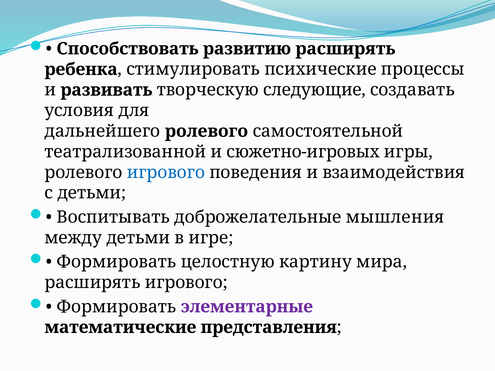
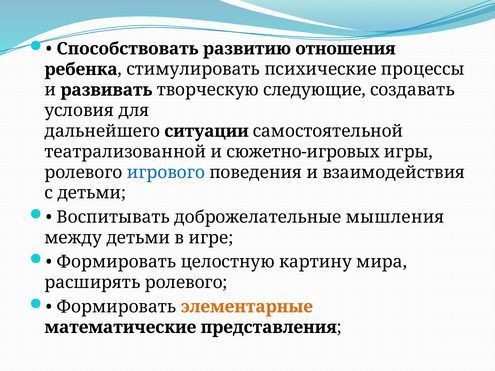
развитию расширять: расширять -> отношения (345, 49)
дальнейшего ролевого: ролевого -> ситуации (207, 131)
расширять игрового: игрового -> ролевого (186, 283)
элементарные colour: purple -> orange (247, 307)
